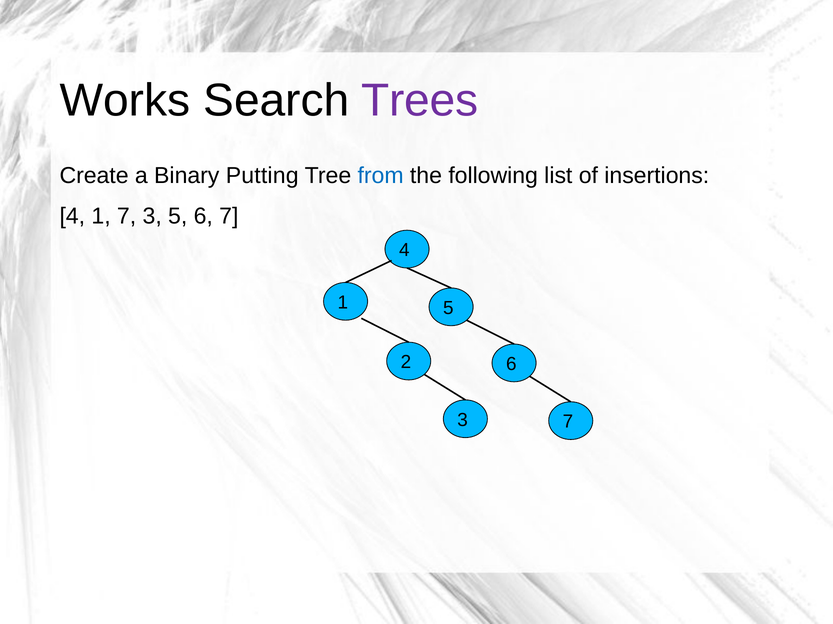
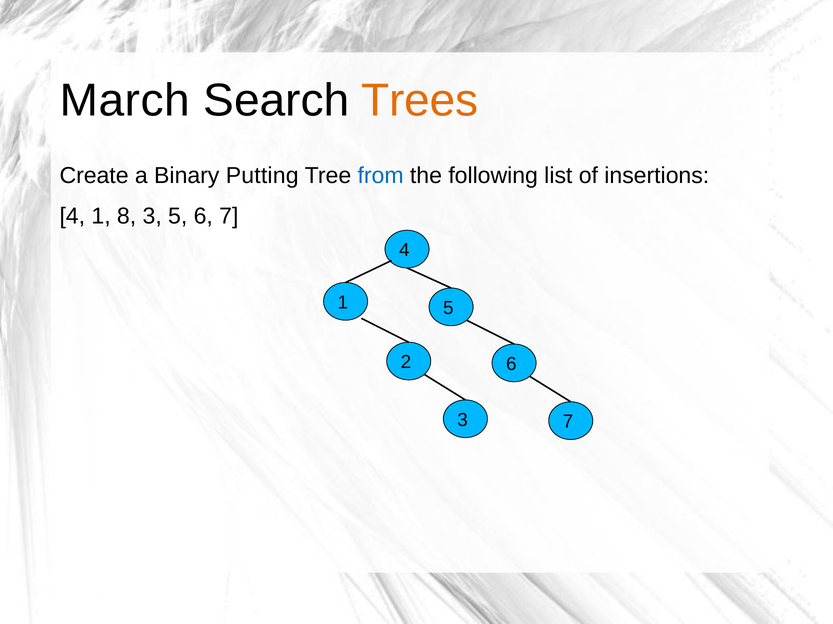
Works: Works -> March (125, 101)
Trees colour: purple -> orange (420, 101)
1 7: 7 -> 8 (127, 217)
